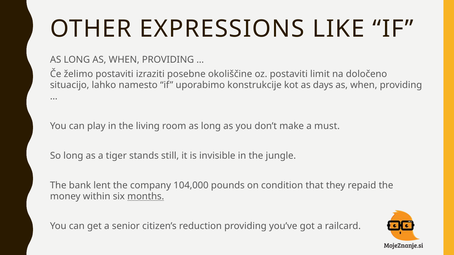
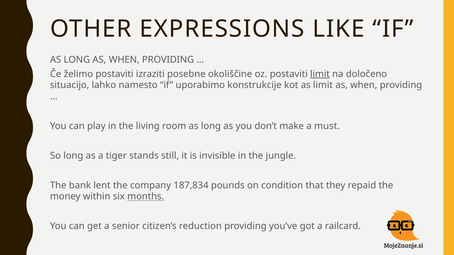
limit underline: none -> present (320, 74)
as days: days -> limit (323, 85)
104,000: 104,000 -> 187,834 (191, 186)
